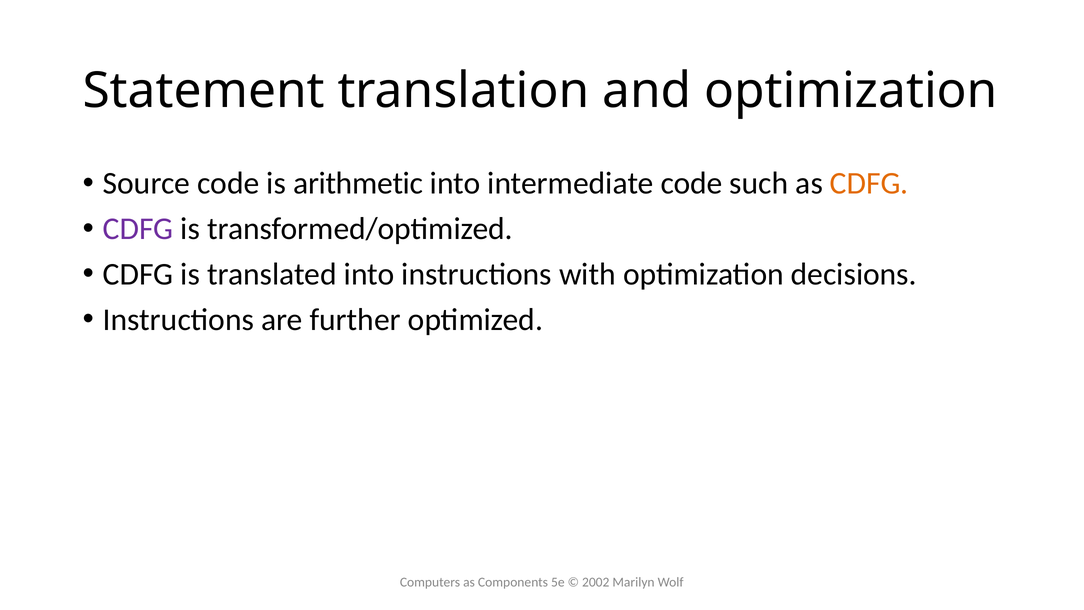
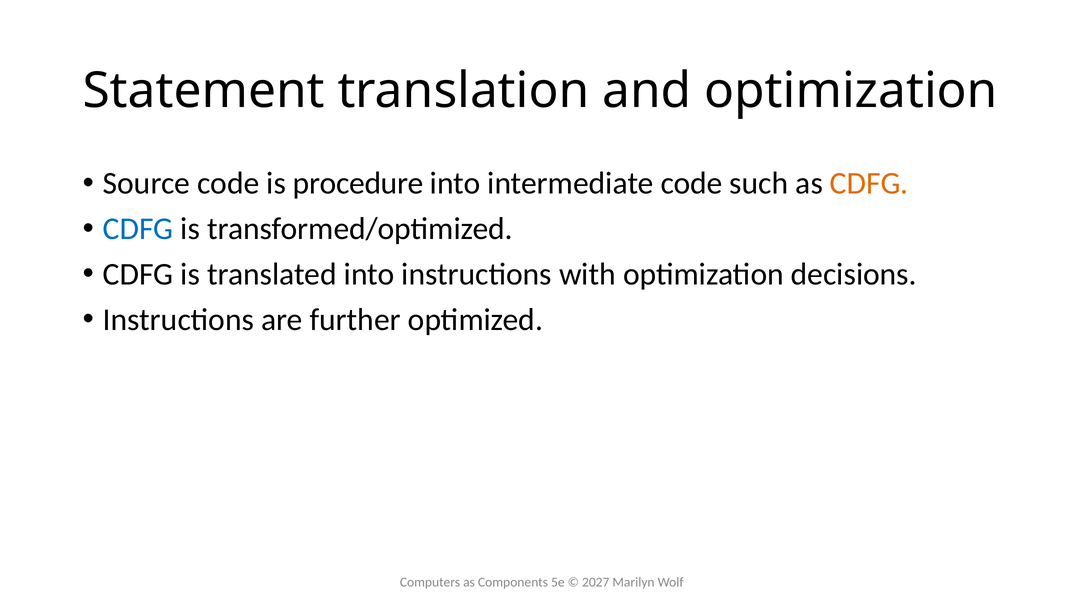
arithmetic: arithmetic -> procedure (358, 183)
CDFG colour: purple -> blue (138, 229)
2002: 2002 -> 2027 (596, 582)
